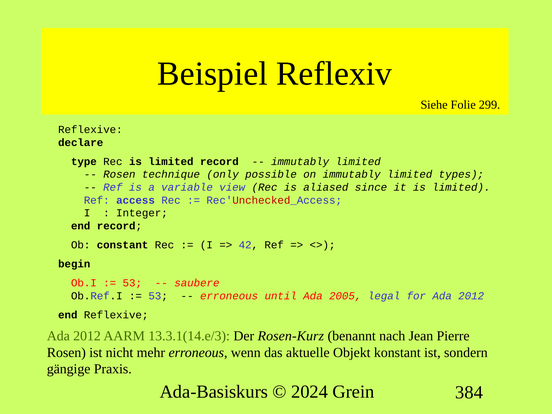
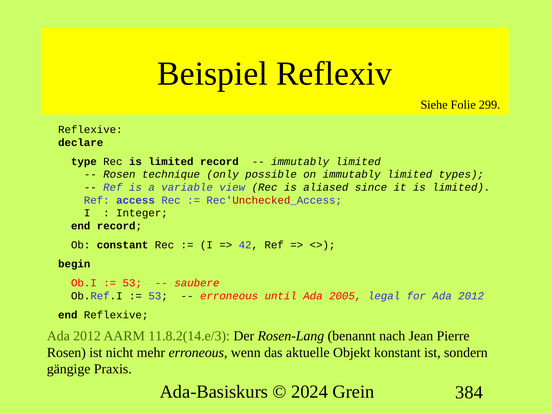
13.3.1(14.e/3: 13.3.1(14.e/3 -> 11.8.2(14.e/3 (189, 336)
Rosen-Kurz: Rosen-Kurz -> Rosen-Lang (291, 336)
